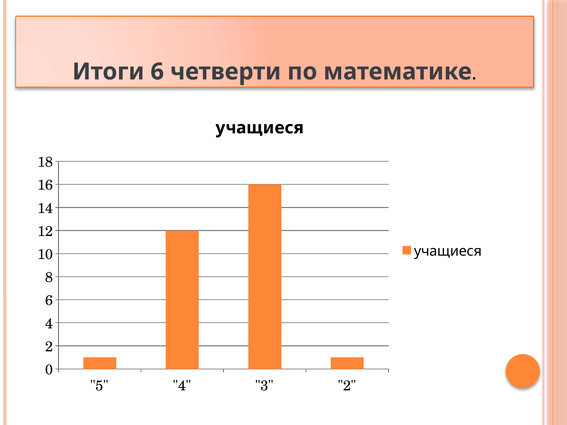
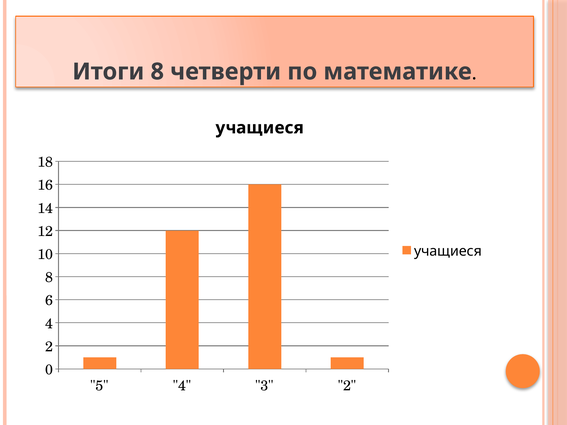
Итоги 6: 6 -> 8 (157, 72)
